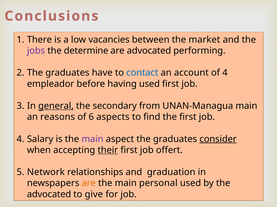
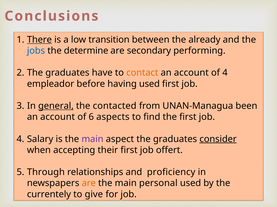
There underline: none -> present (39, 40)
vacancies: vacancies -> transition (109, 40)
market: market -> already (204, 40)
jobs colour: purple -> blue (36, 51)
are advocated: advocated -> secondary (149, 51)
contact colour: blue -> orange (142, 73)
secondary: secondary -> contacted (115, 106)
UNAN-Managua main: main -> been (246, 106)
reasons: reasons -> account (58, 117)
their underline: present -> none (108, 151)
Network: Network -> Through (46, 173)
graduation: graduation -> proficiency (171, 173)
advocated: advocated -> currentely (49, 195)
